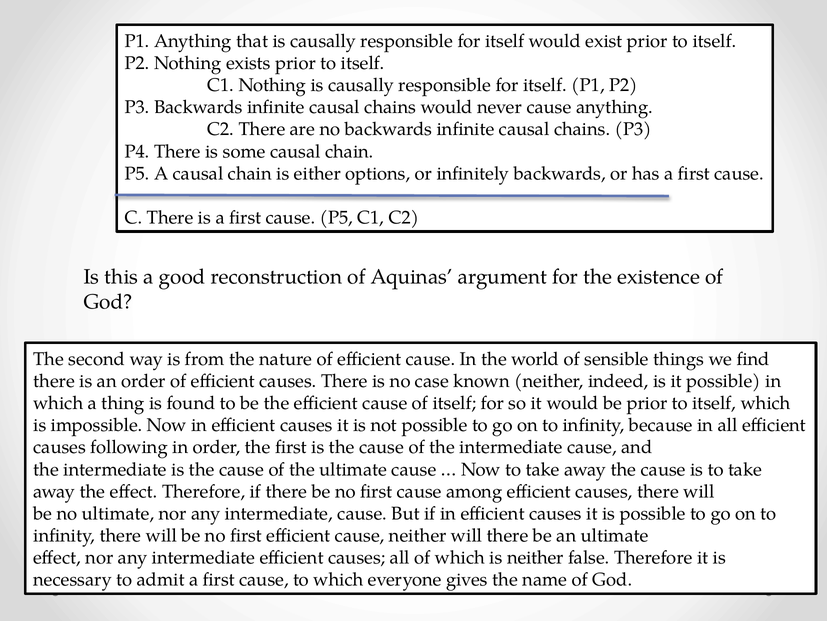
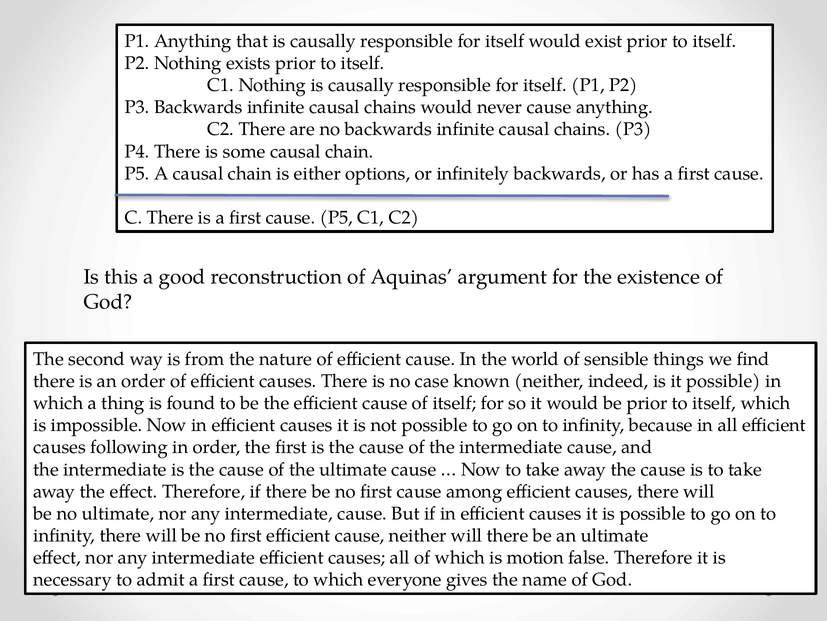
is neither: neither -> motion (535, 557)
